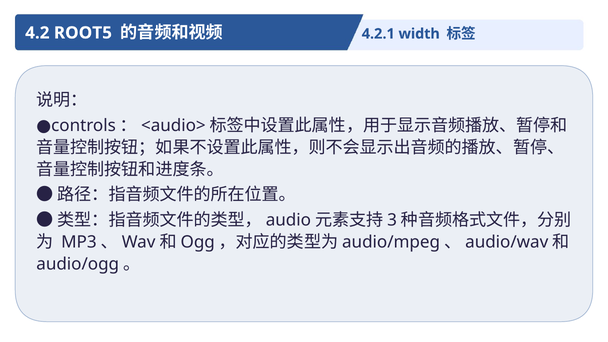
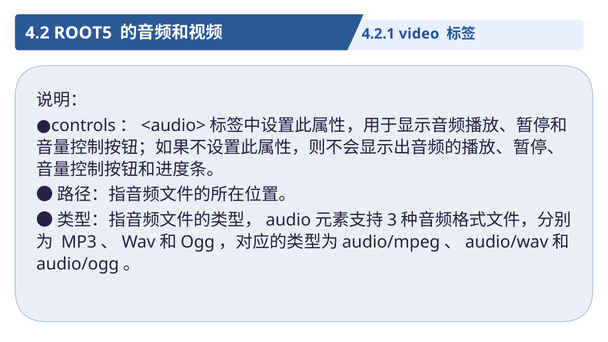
width: width -> video (419, 34)
